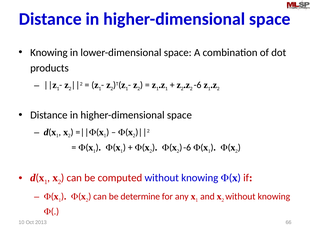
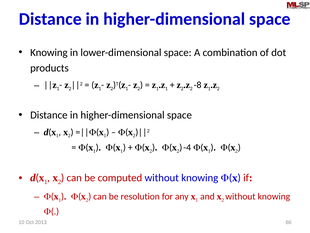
2 -6: -6 -> -8 (198, 85)
-6: -6 -> -4 (187, 147)
determine: determine -> resolution (140, 196)
